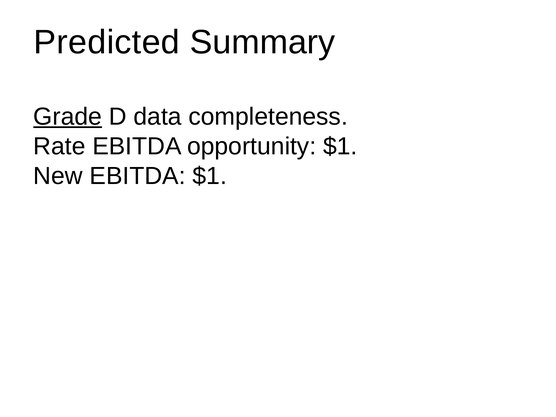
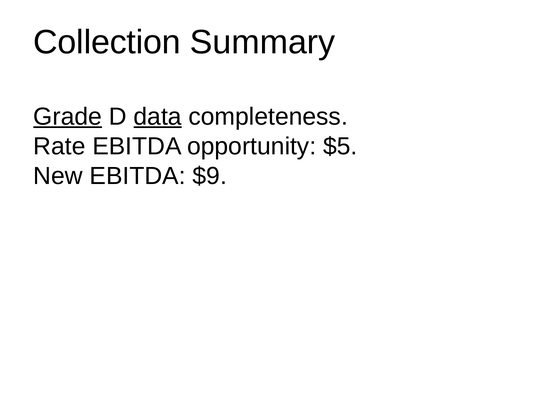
Predicted: Predicted -> Collection (107, 42)
data underline: none -> present (158, 117)
opportunity $1: $1 -> $5 (340, 146)
EBITDA $1: $1 -> $9 (210, 176)
